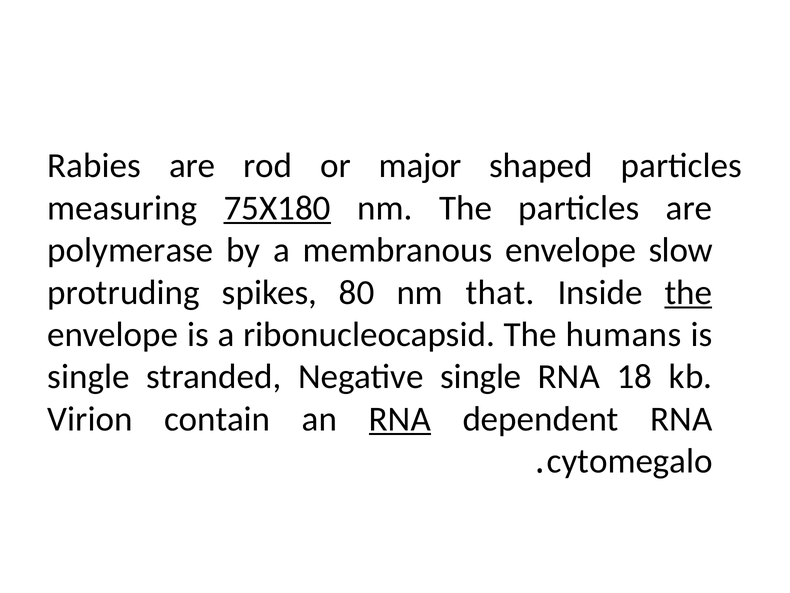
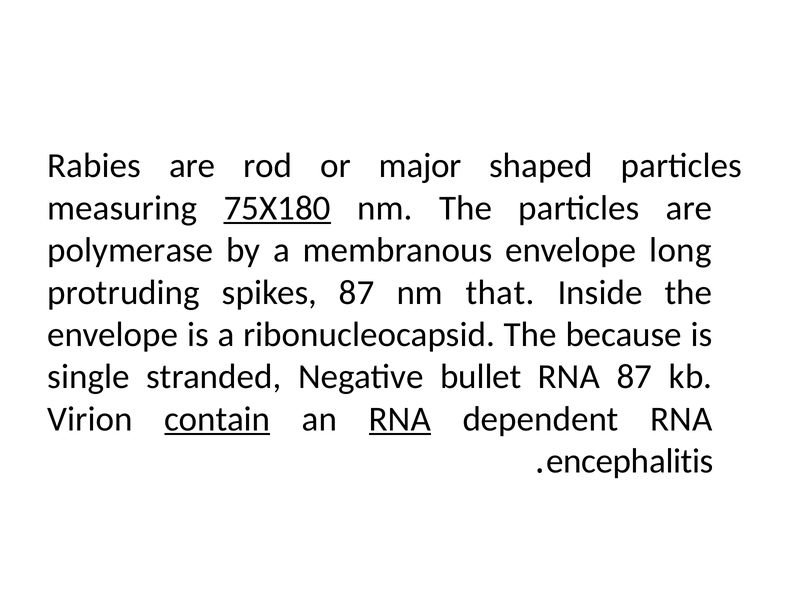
slow: slow -> long (680, 250)
spikes 80: 80 -> 87 (357, 292)
the underline: present -> none (688, 292)
humans: humans -> because (624, 334)
Negative single: single -> bullet (481, 376)
RNA 18: 18 -> 87 (634, 376)
contain underline: none -> present (217, 419)
cytomegalo: cytomegalo -> encephalitis (630, 461)
